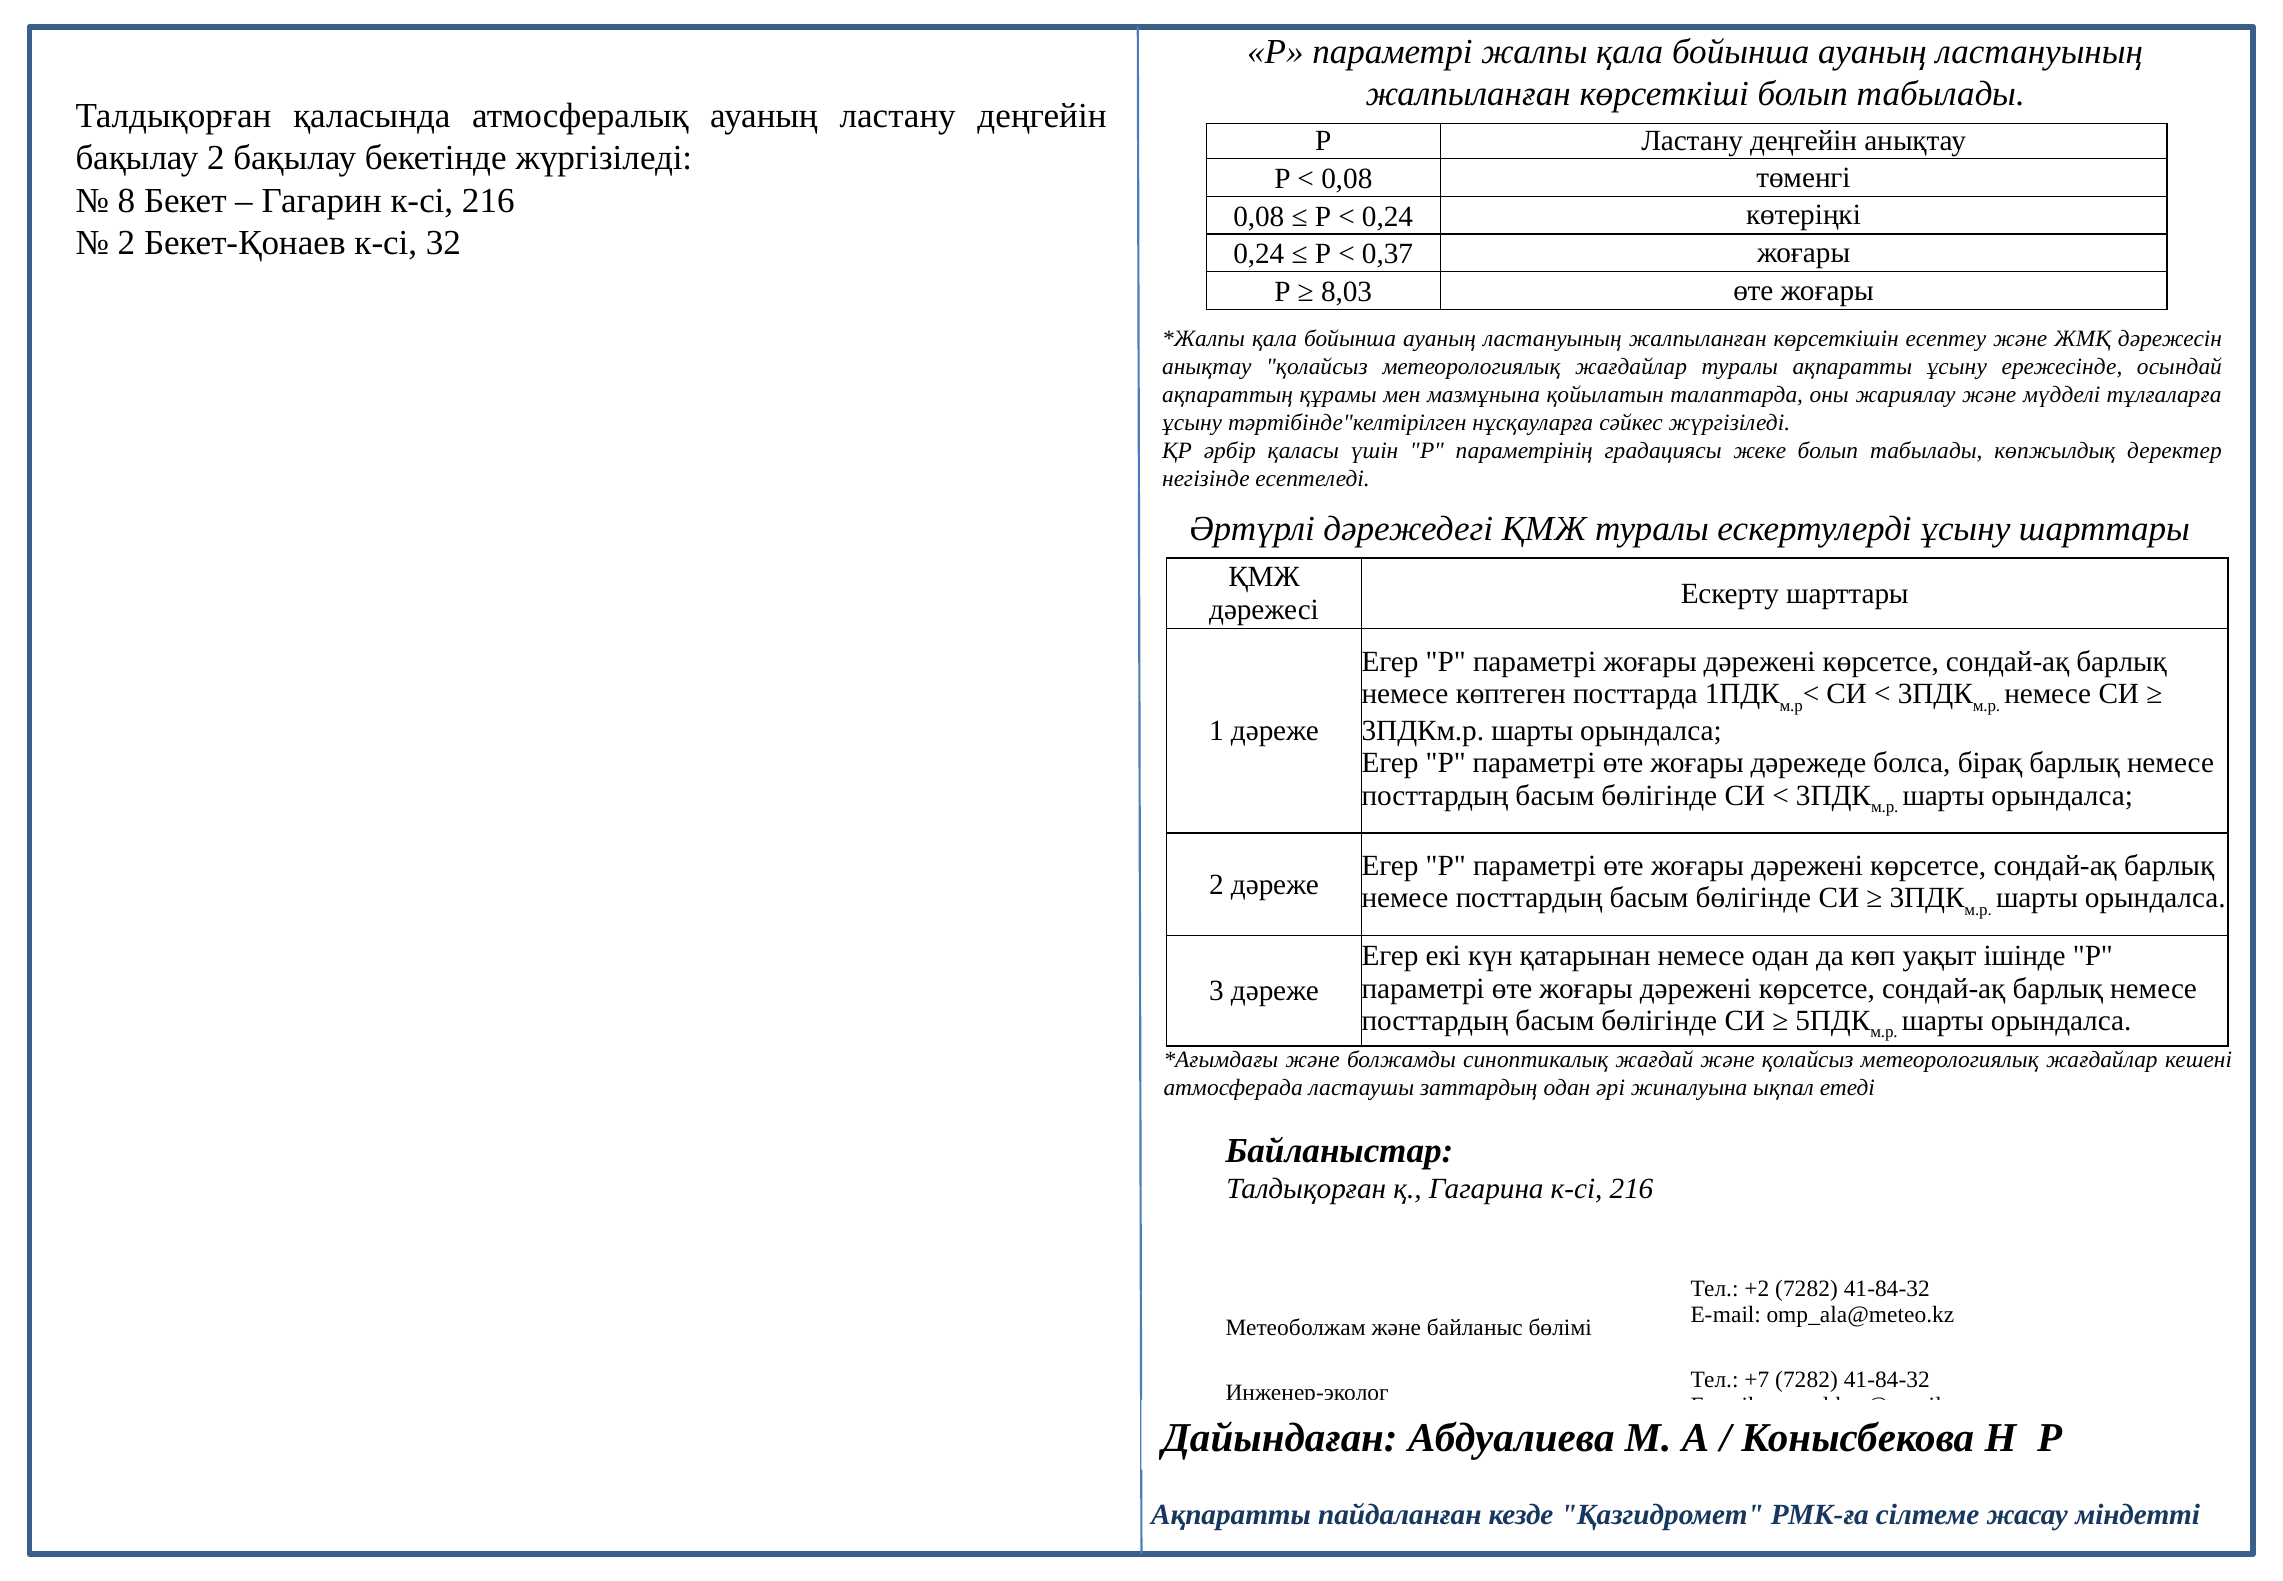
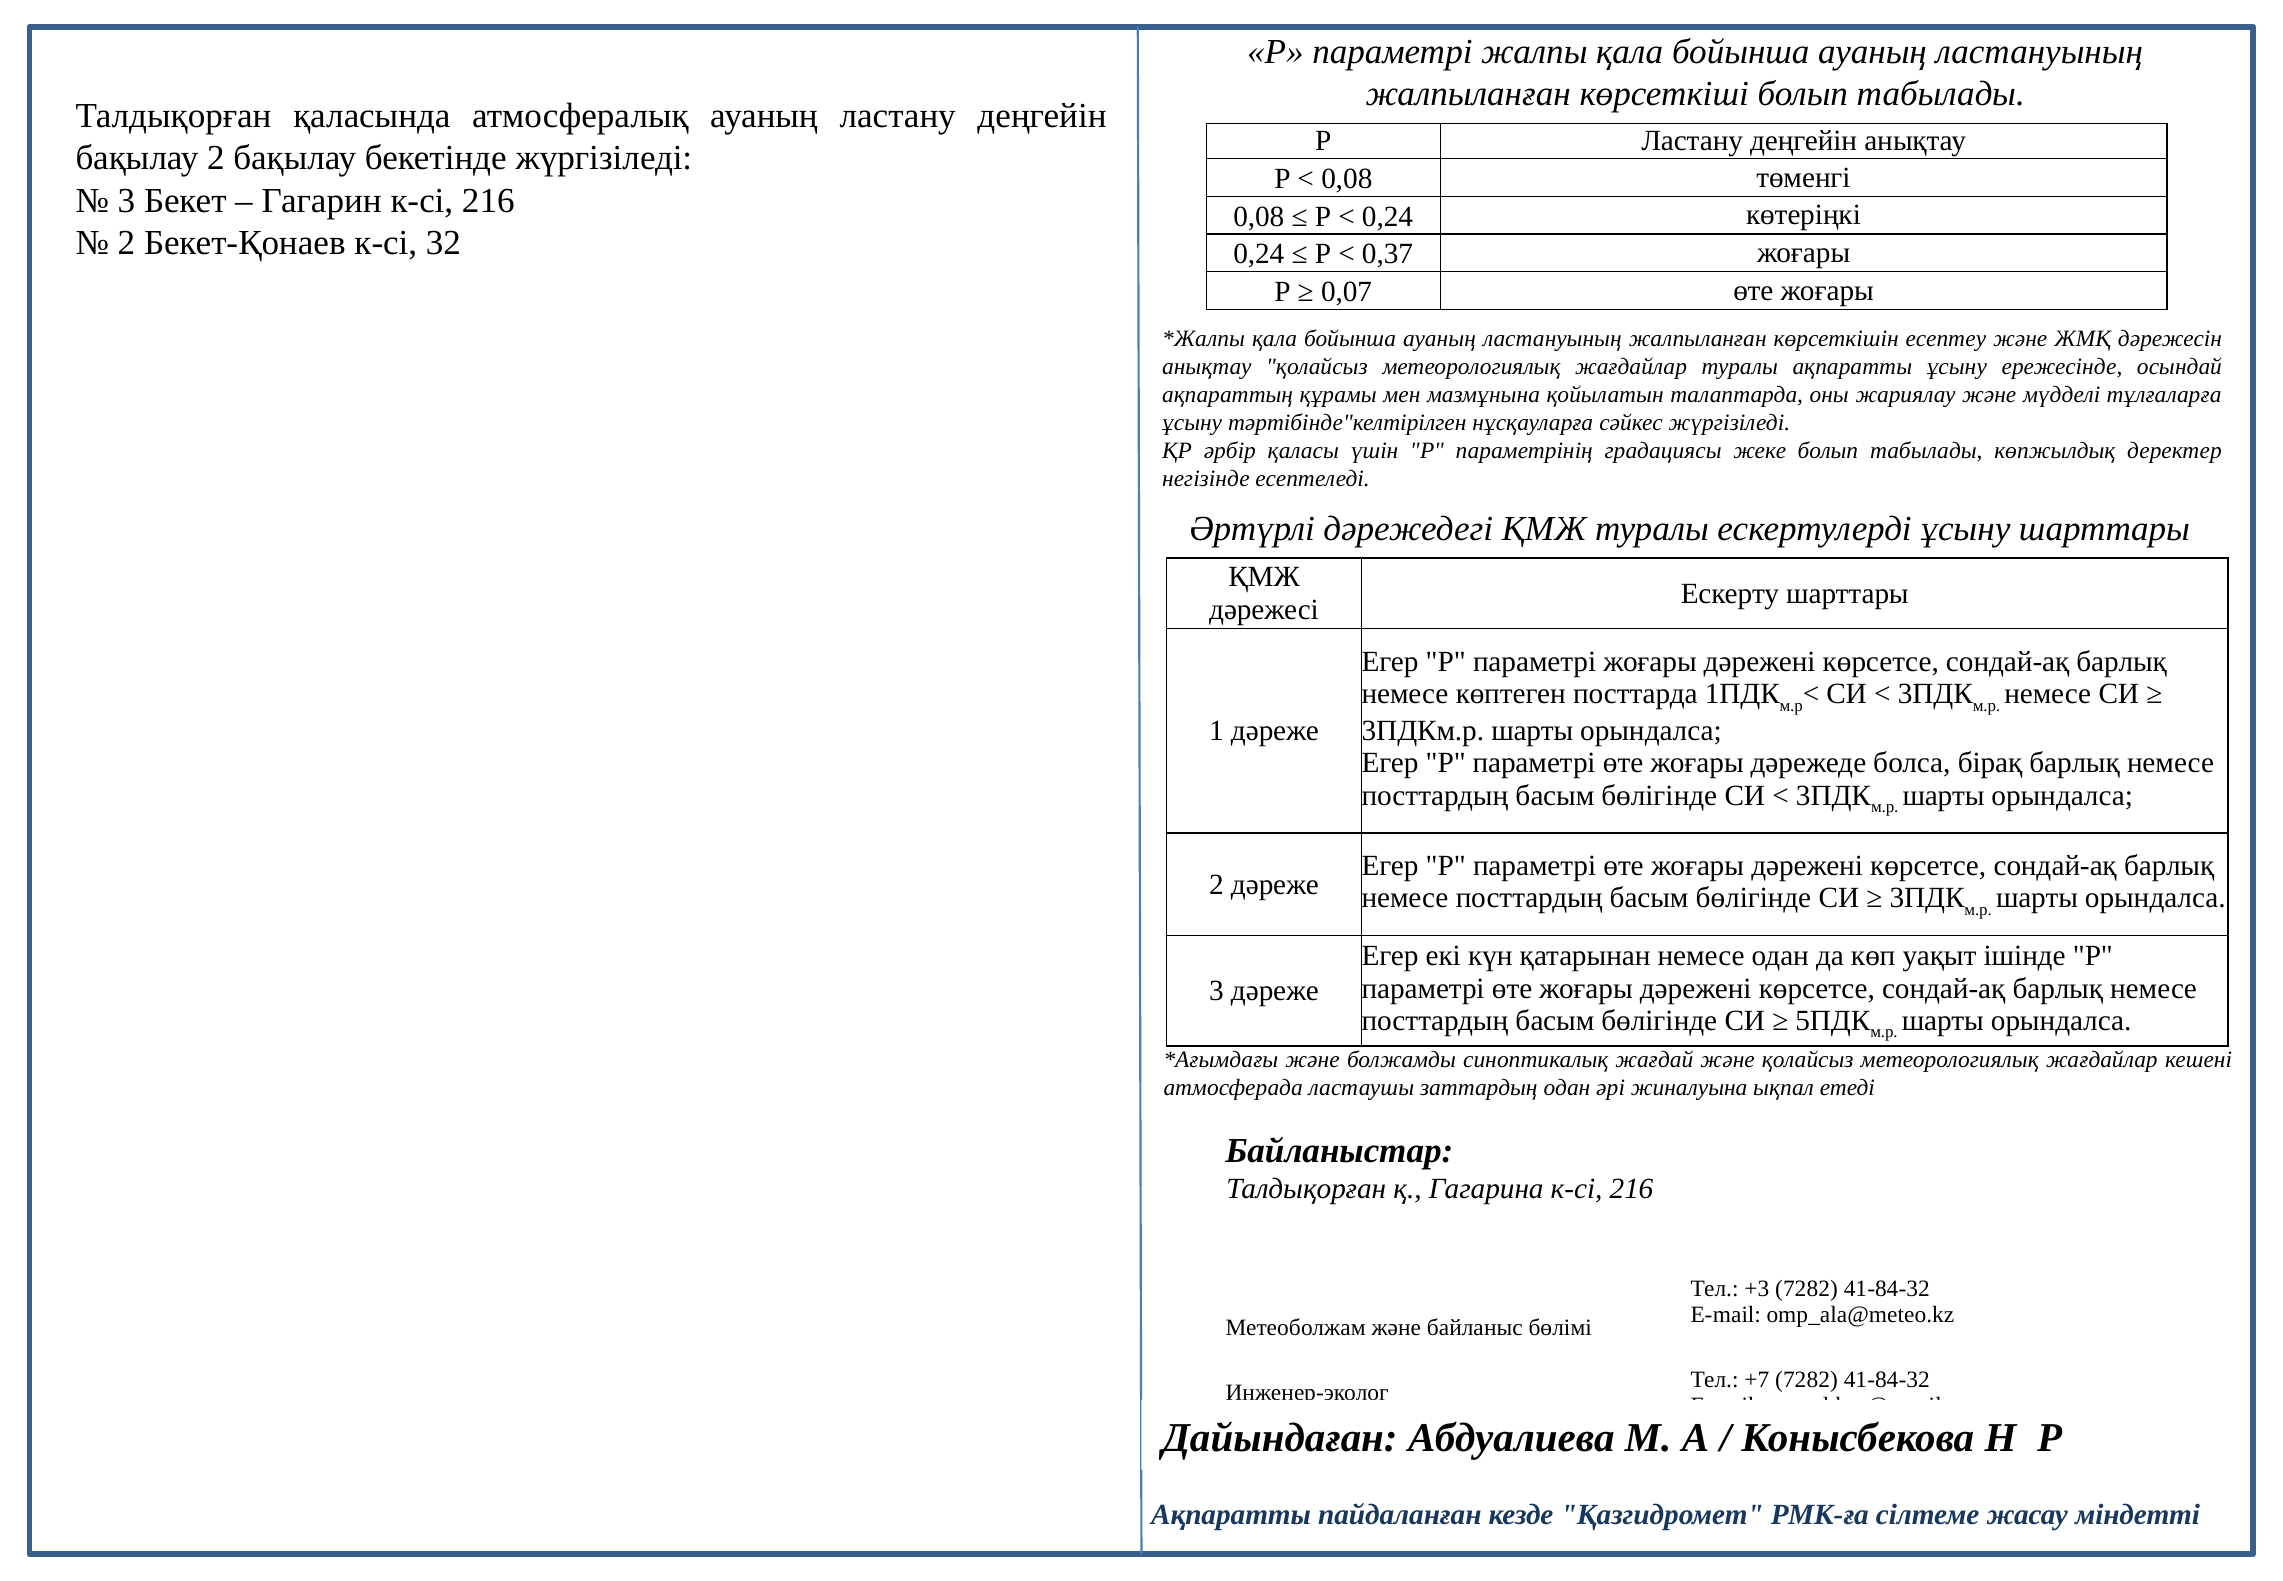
8: 8 -> 3 (127, 200)
8,03: 8,03 -> 0,07 (1347, 292)
+2: +2 -> +3 (1757, 1289)
